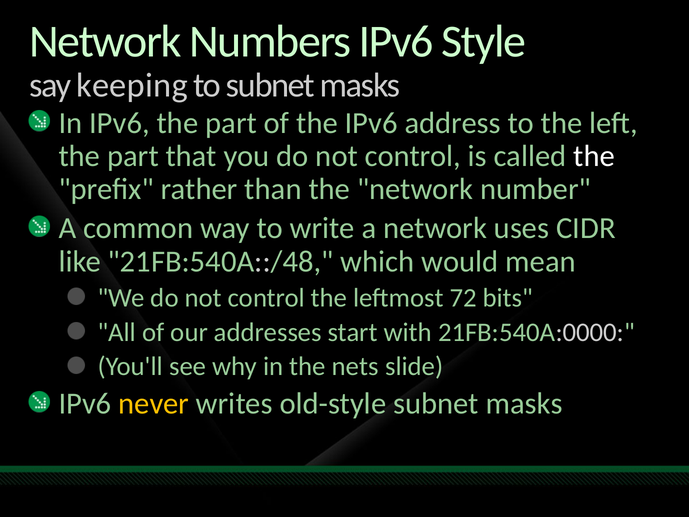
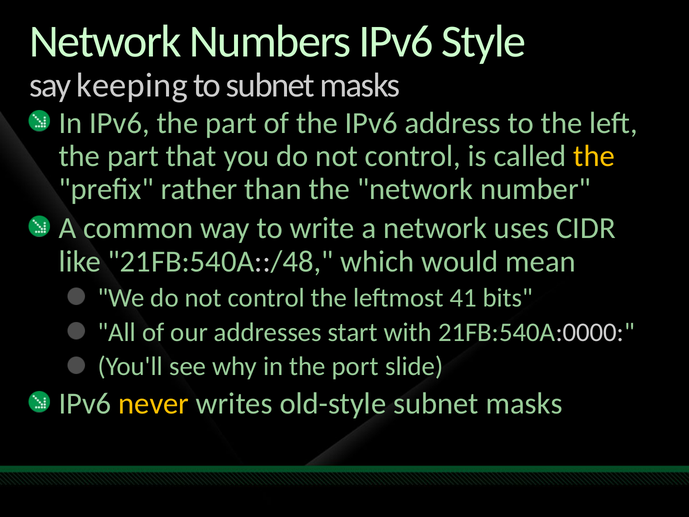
the colour: white -> yellow (594, 156)
72: 72 -> 41 (463, 298)
nets: nets -> port (355, 366)
